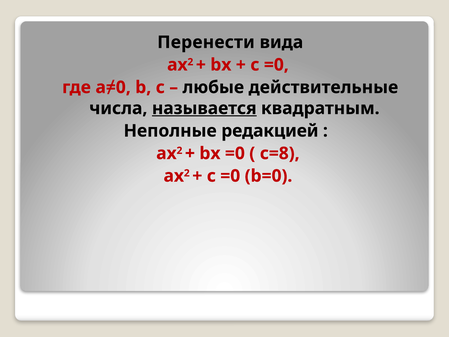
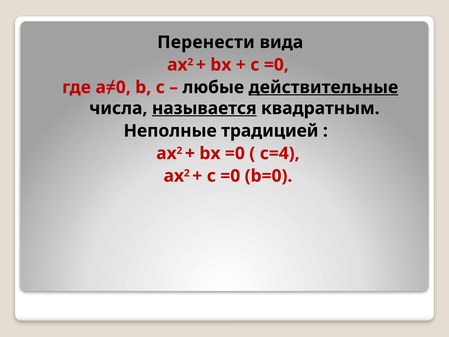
действительные underline: none -> present (323, 87)
редакцией: редакцией -> традицией (270, 131)
c=8: c=8 -> c=4 (280, 153)
